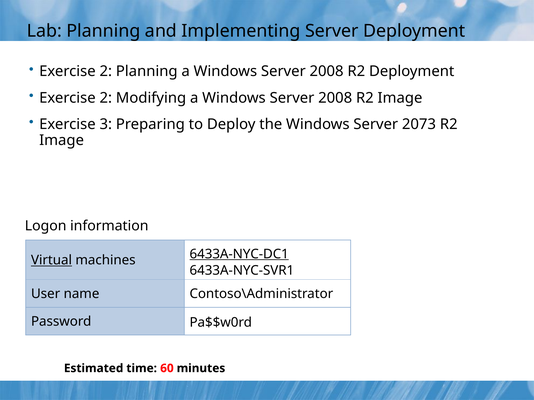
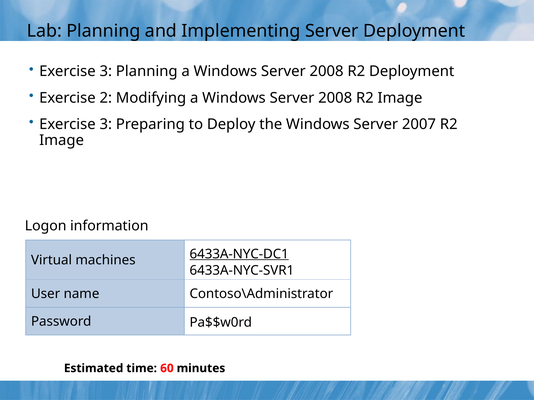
2: 2 -> 3 (106, 72)
2073: 2073 -> 2007 (419, 124)
Virtual underline: present -> none (51, 261)
